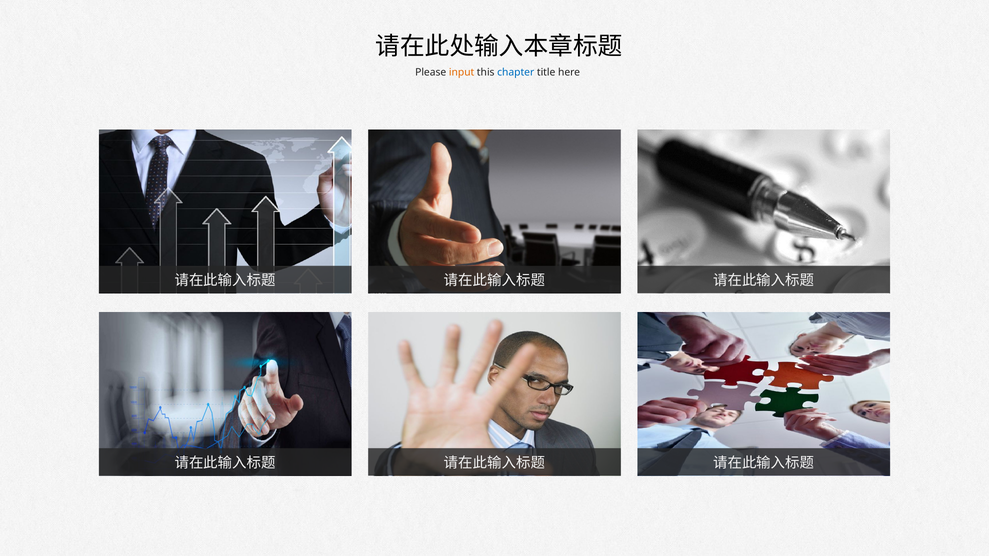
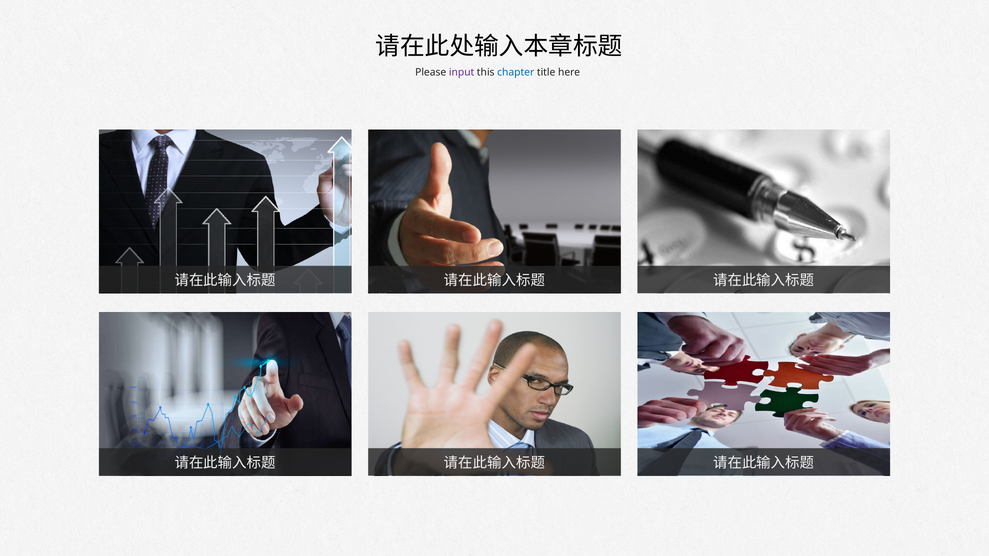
input colour: orange -> purple (462, 73)
